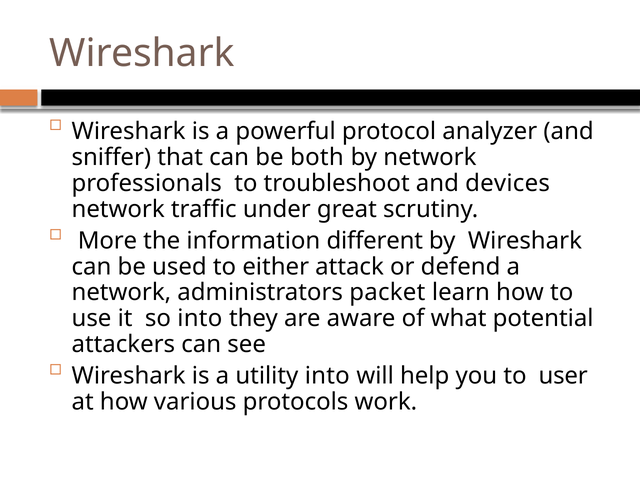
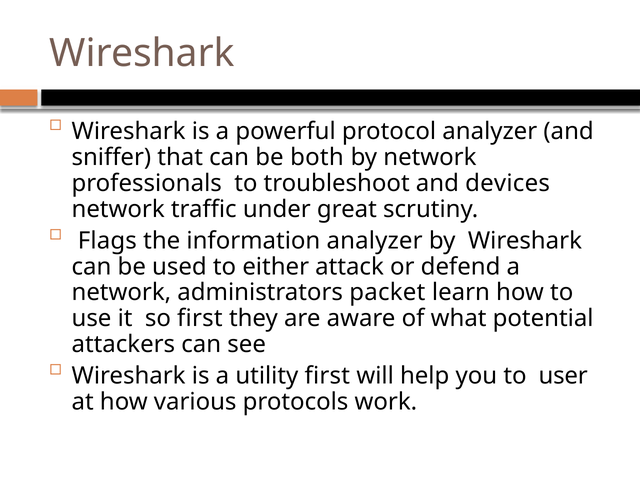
More: More -> Flags (107, 241)
information different: different -> analyzer (375, 241)
so into: into -> first (200, 319)
utility into: into -> first (327, 376)
